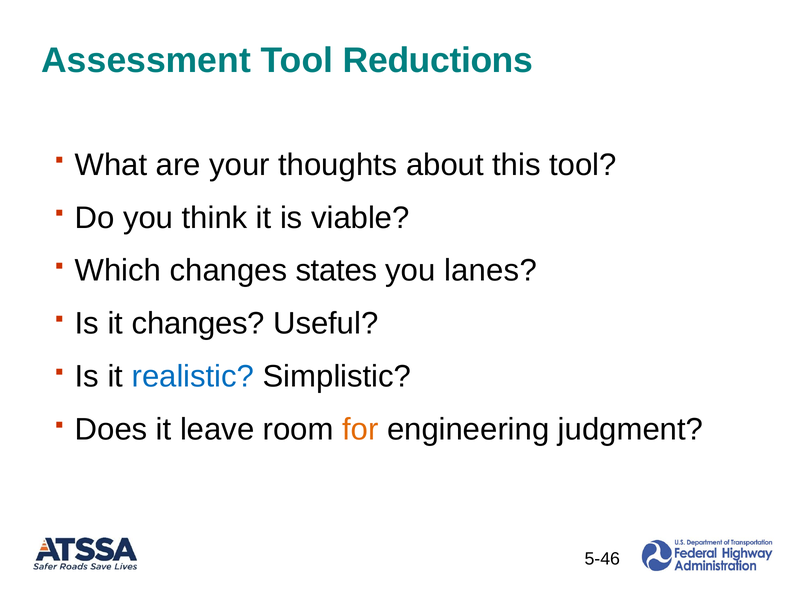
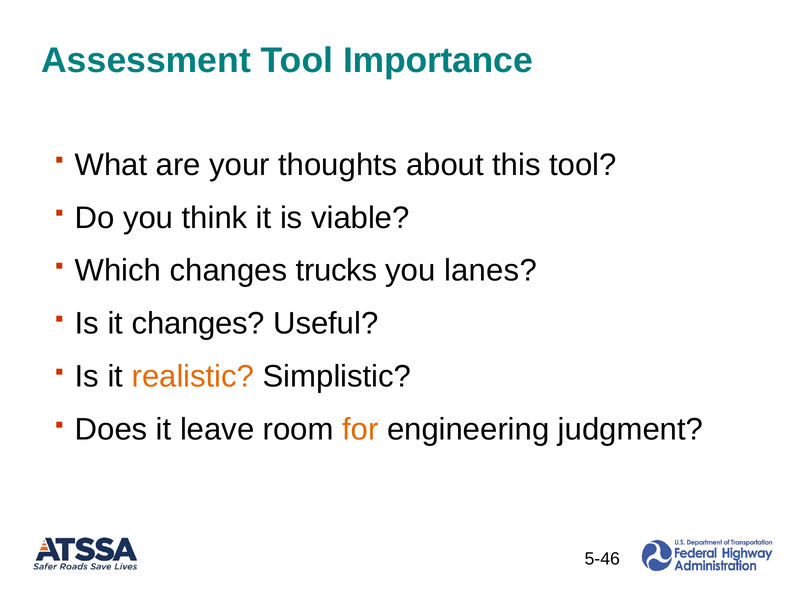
Reductions: Reductions -> Importance (438, 60)
states: states -> trucks (336, 271)
realistic colour: blue -> orange (193, 377)
